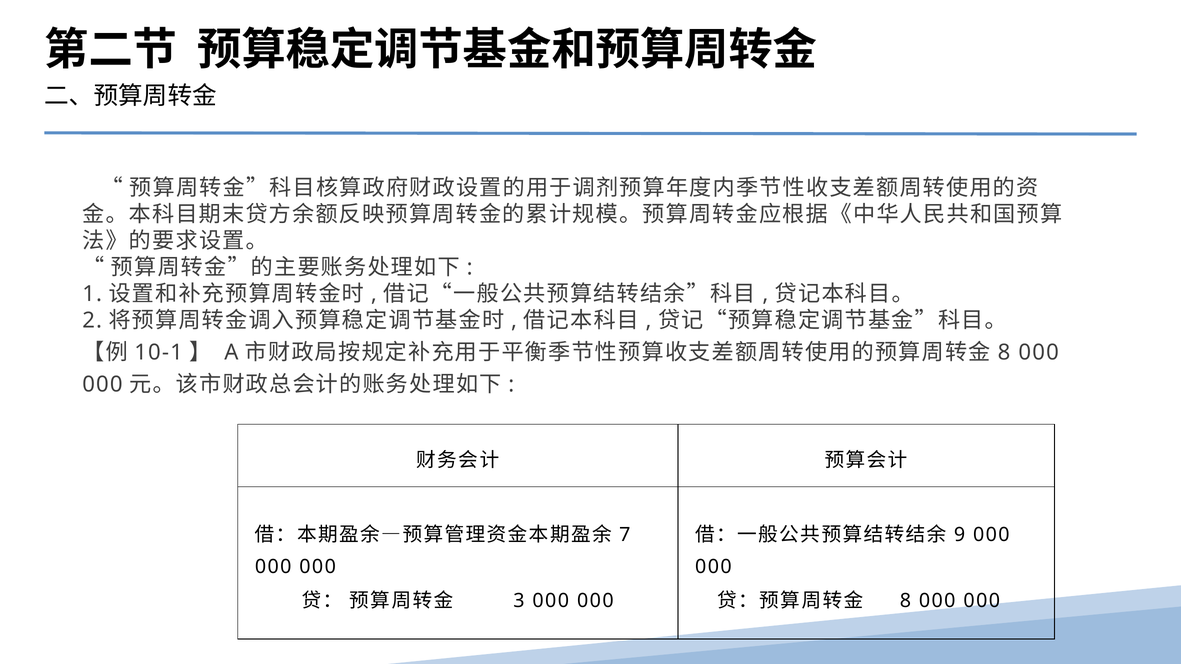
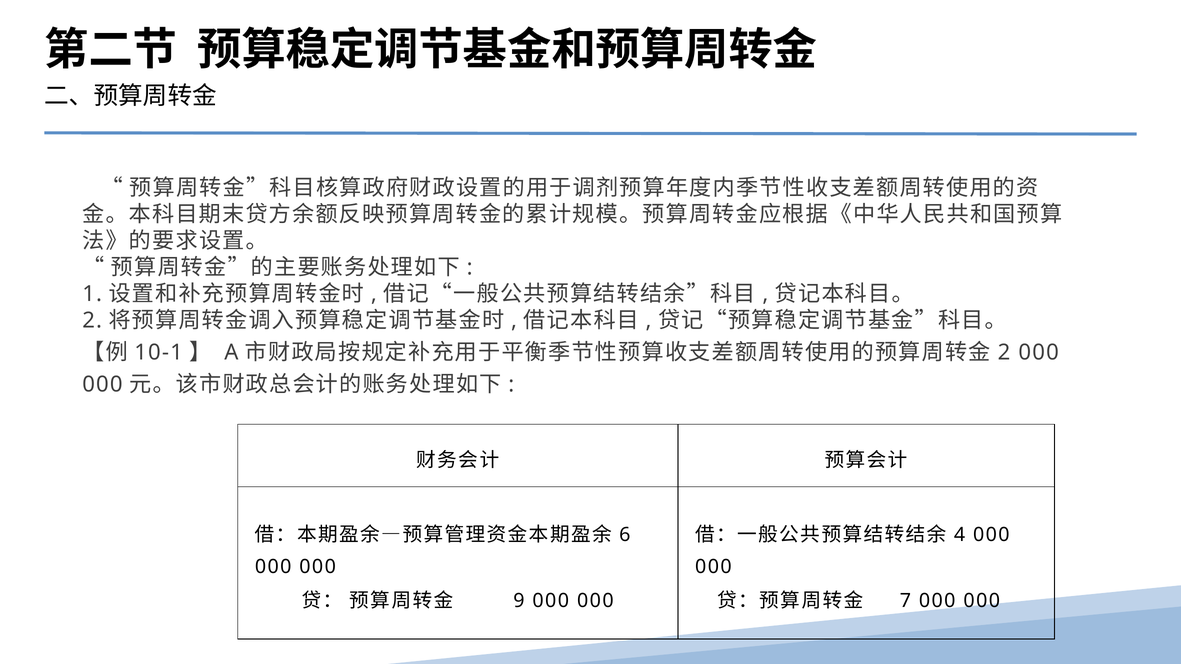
8: 8 -> 2 (1004, 353)
7: 7 -> 6 (625, 535)
9: 9 -> 4 (960, 535)
3: 3 -> 9 (519, 601)
8: 8 -> 7 (905, 601)
